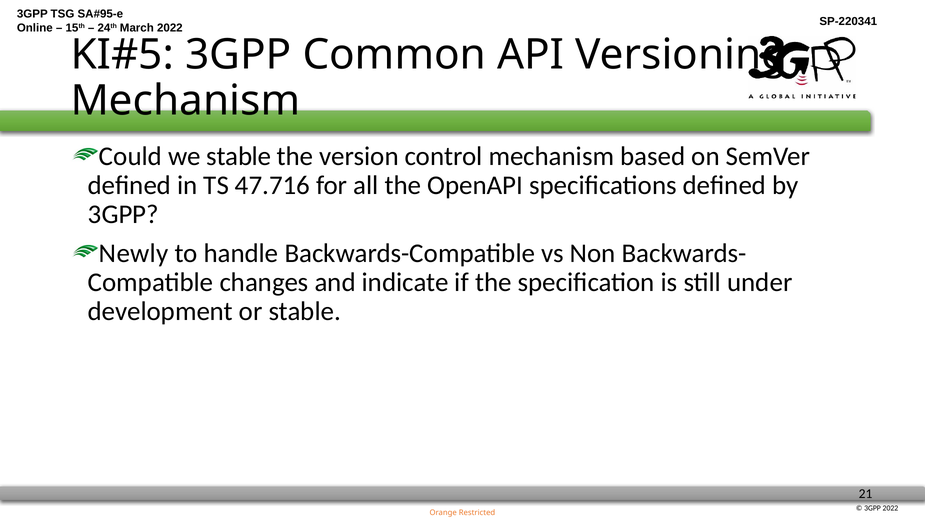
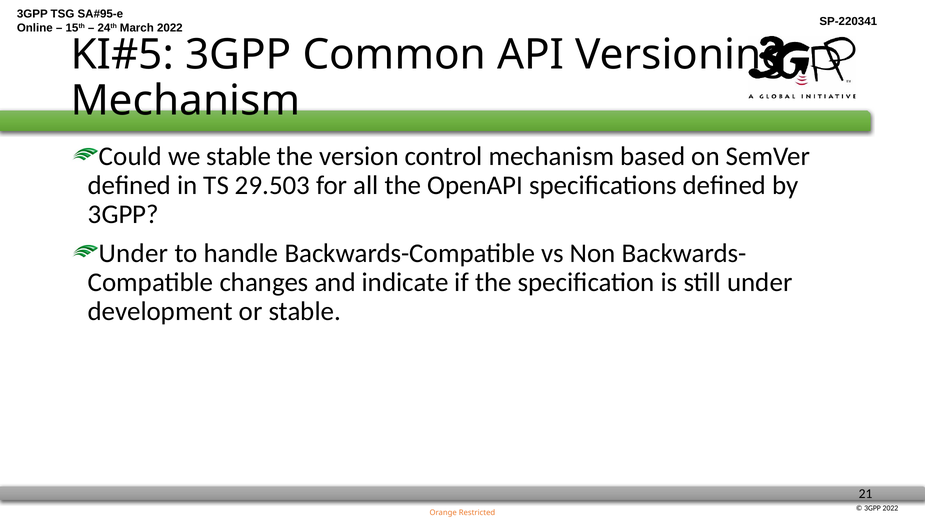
47.716: 47.716 -> 29.503 (272, 186)
Newly: Newly -> Under (134, 253)
